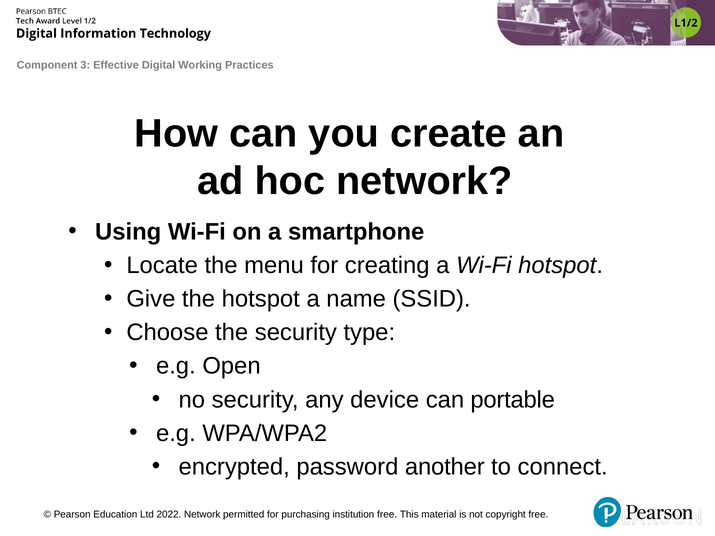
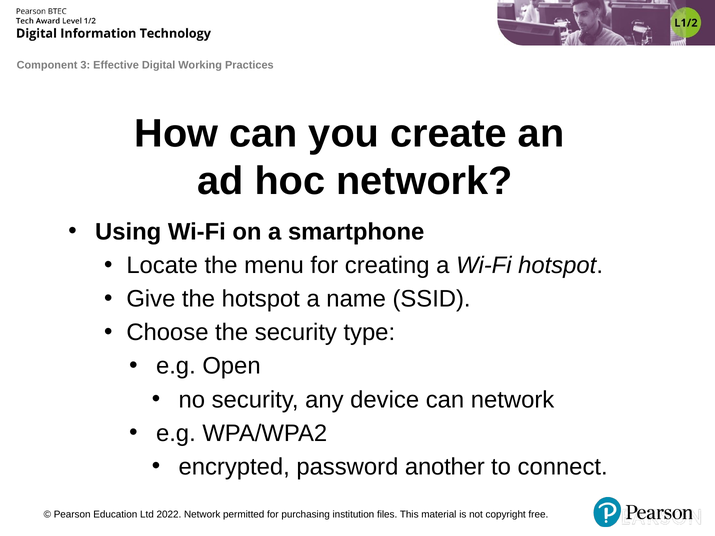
can portable: portable -> network (513, 400)
institution free: free -> files (387, 515)
